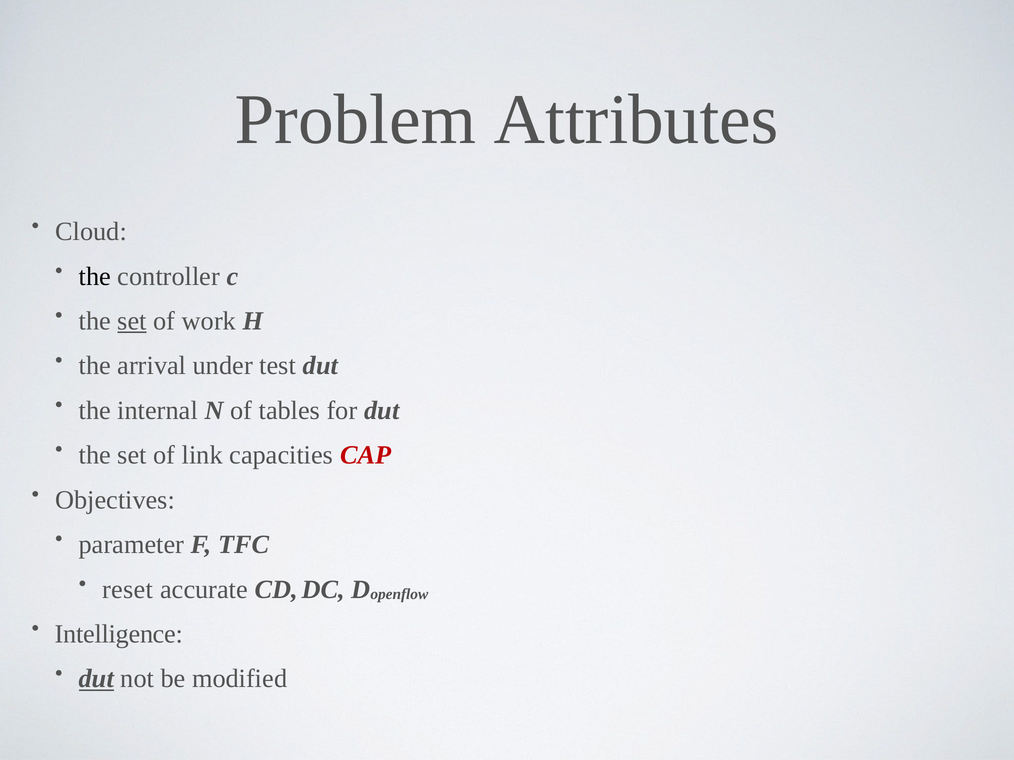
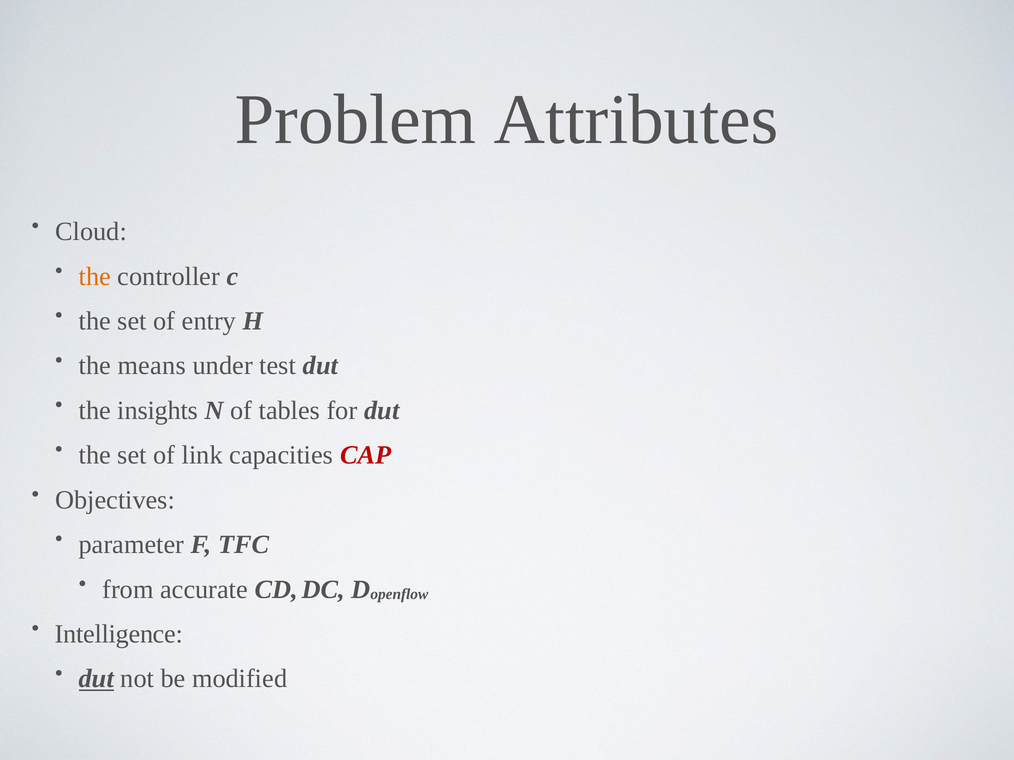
the colour: black -> orange (95, 277)
set underline: present -> none (132, 321)
work: work -> entry (209, 321)
arrival: arrival -> means (152, 366)
internal: internal -> insights (158, 411)
reset: reset -> from (128, 590)
